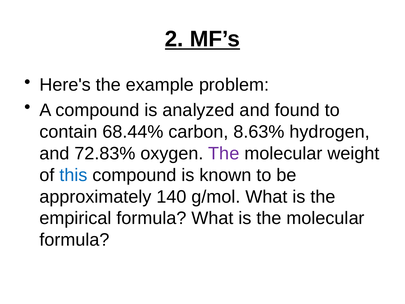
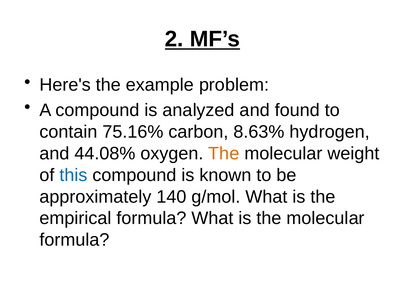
68.44%: 68.44% -> 75.16% (133, 132)
72.83%: 72.83% -> 44.08% (105, 153)
The colour: purple -> orange (224, 153)
